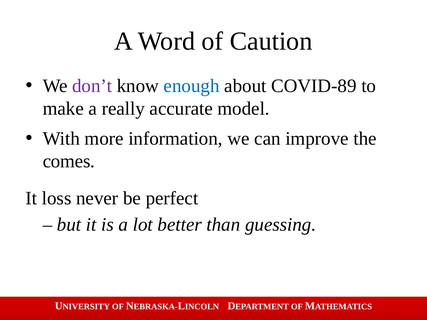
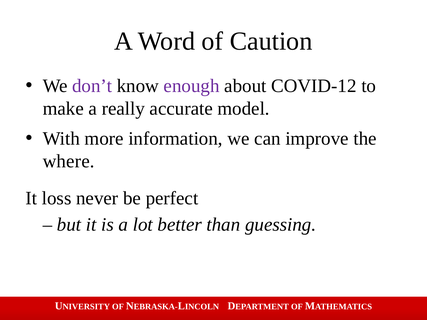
enough colour: blue -> purple (192, 86)
COVID-89: COVID-89 -> COVID-12 (314, 86)
comes: comes -> where (69, 161)
